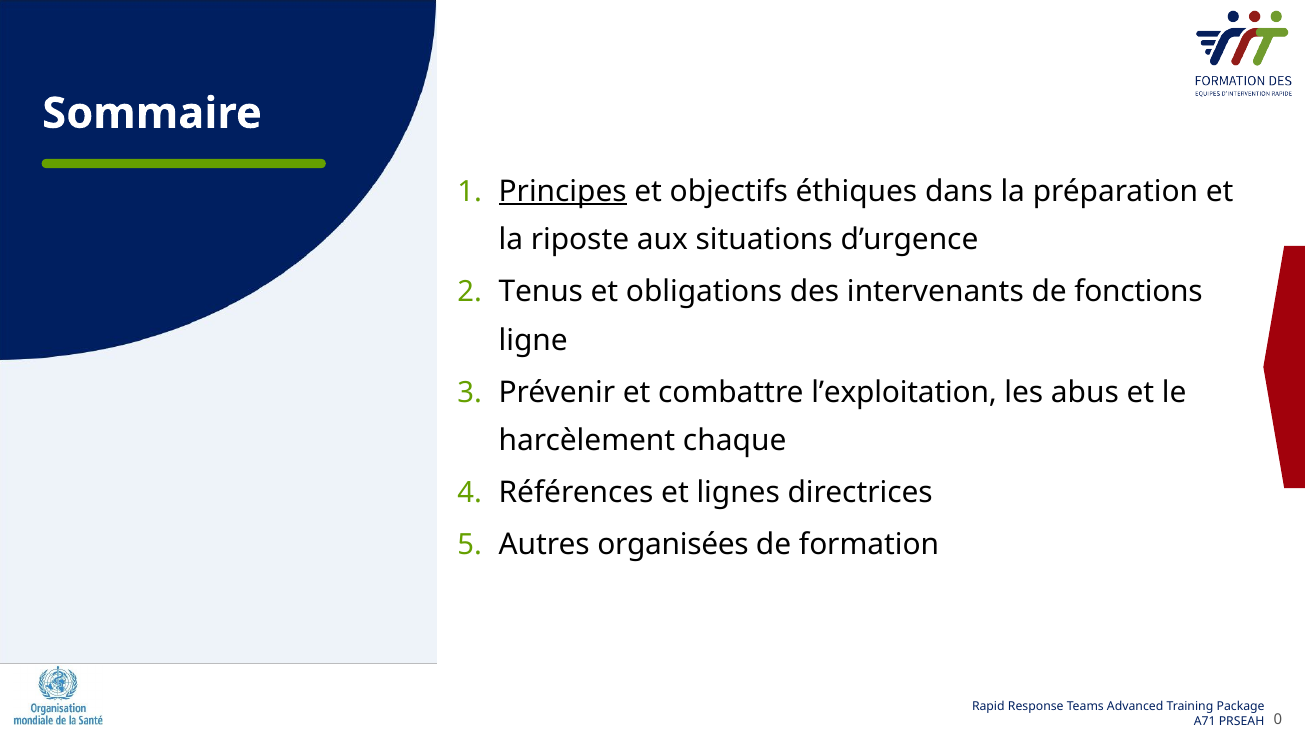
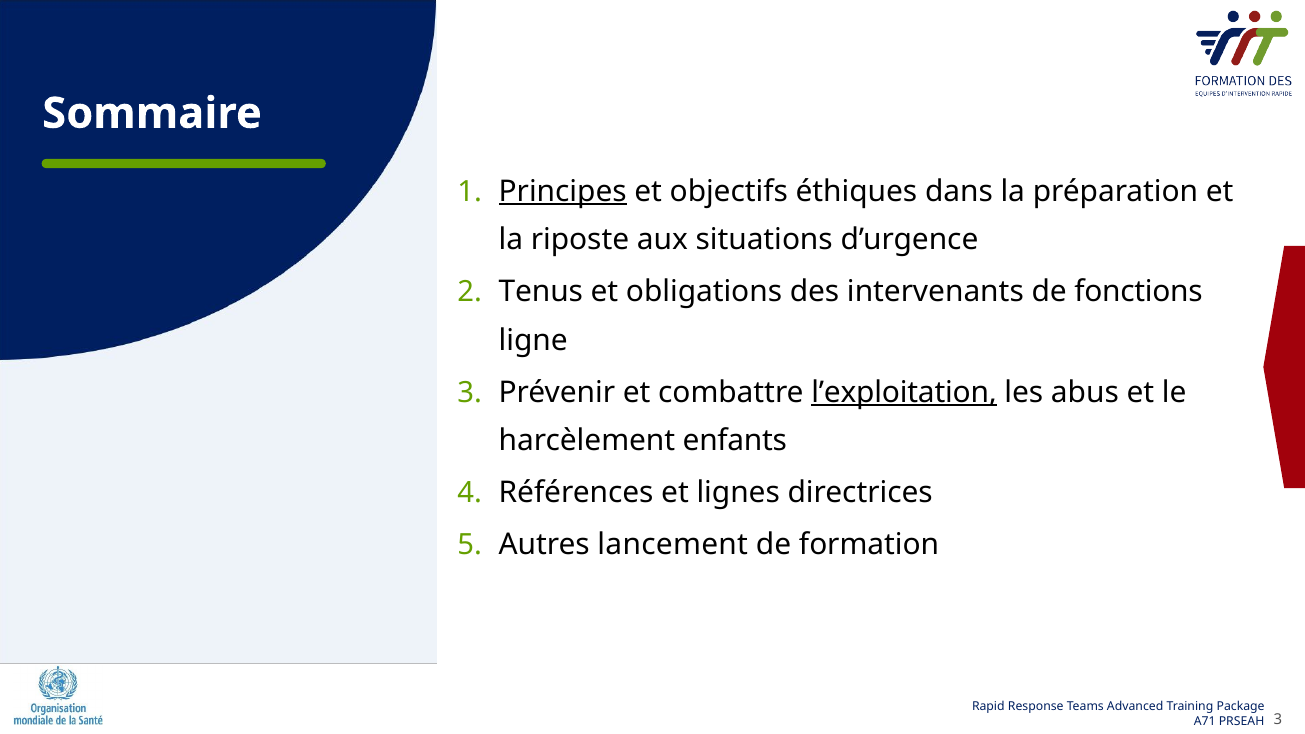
l’exploitation underline: none -> present (904, 392)
chaque: chaque -> enfants (735, 441)
organisées: organisées -> lancement (673, 545)
0: 0 -> 3 (1278, 720)
